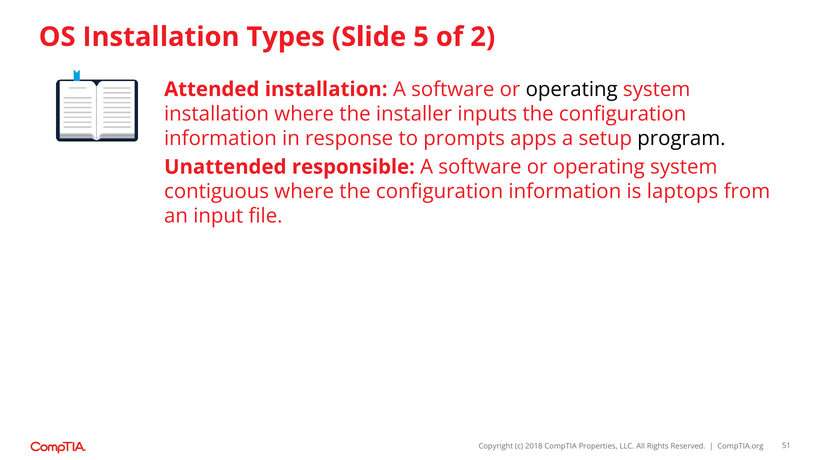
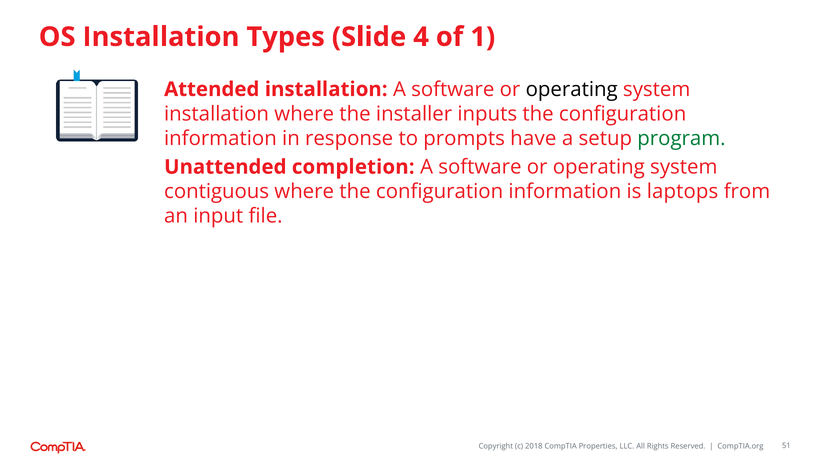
5: 5 -> 4 (421, 37)
2: 2 -> 1 (483, 37)
apps: apps -> have (533, 138)
program colour: black -> green (681, 138)
responsible: responsible -> completion (353, 167)
